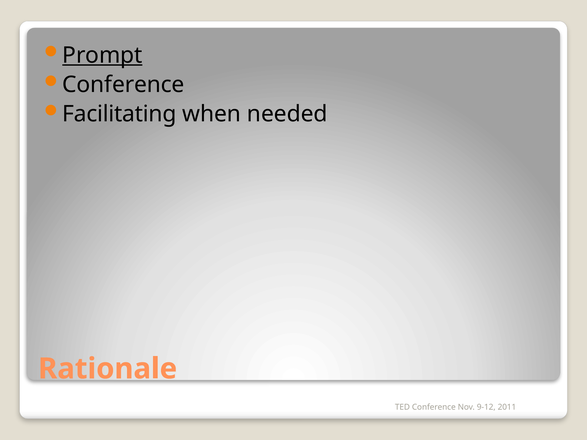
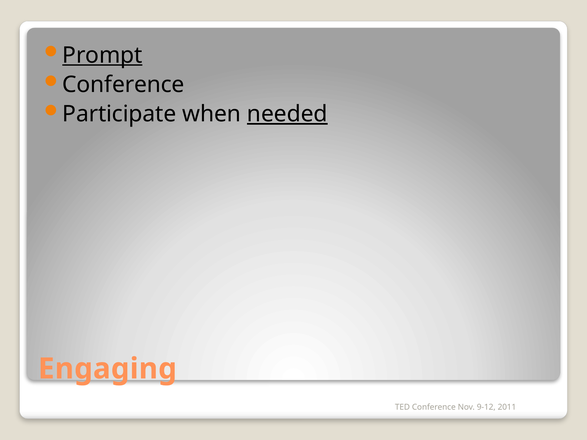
Facilitating: Facilitating -> Participate (119, 114)
needed underline: none -> present (287, 114)
Rationale: Rationale -> Engaging (107, 369)
